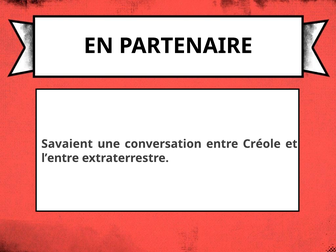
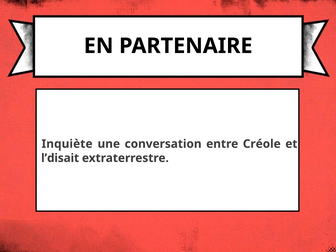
Savaient: Savaient -> Inquiète (67, 144)
l’entre: l’entre -> l’disait (60, 158)
